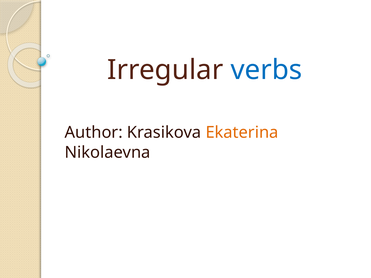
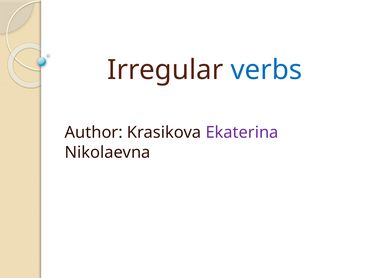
Ekaterina colour: orange -> purple (242, 133)
